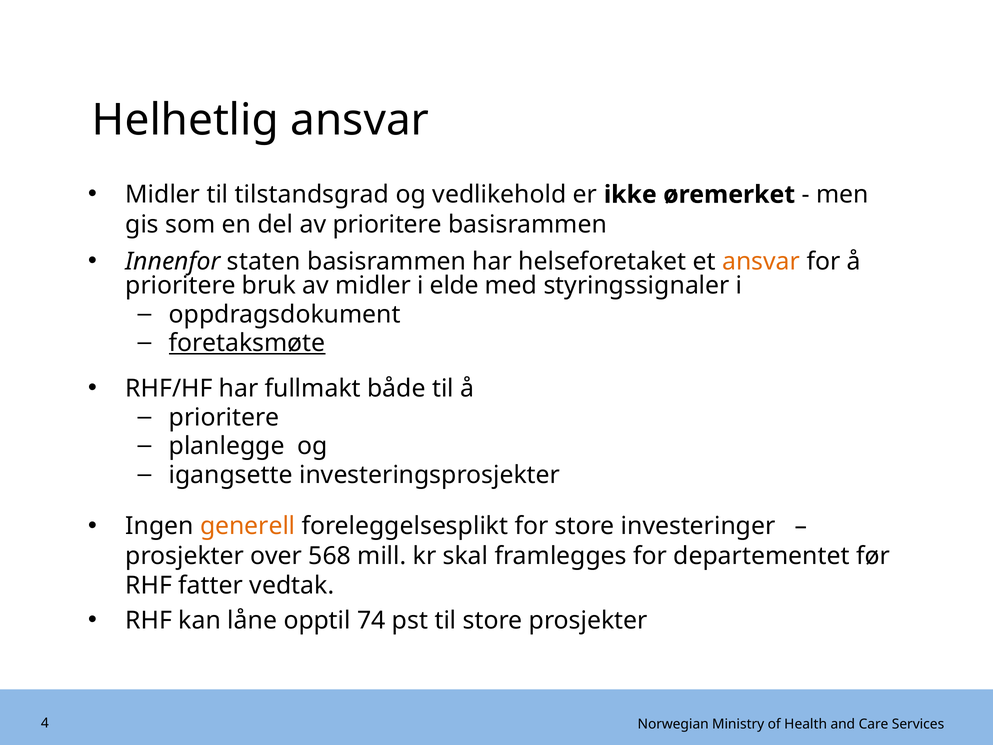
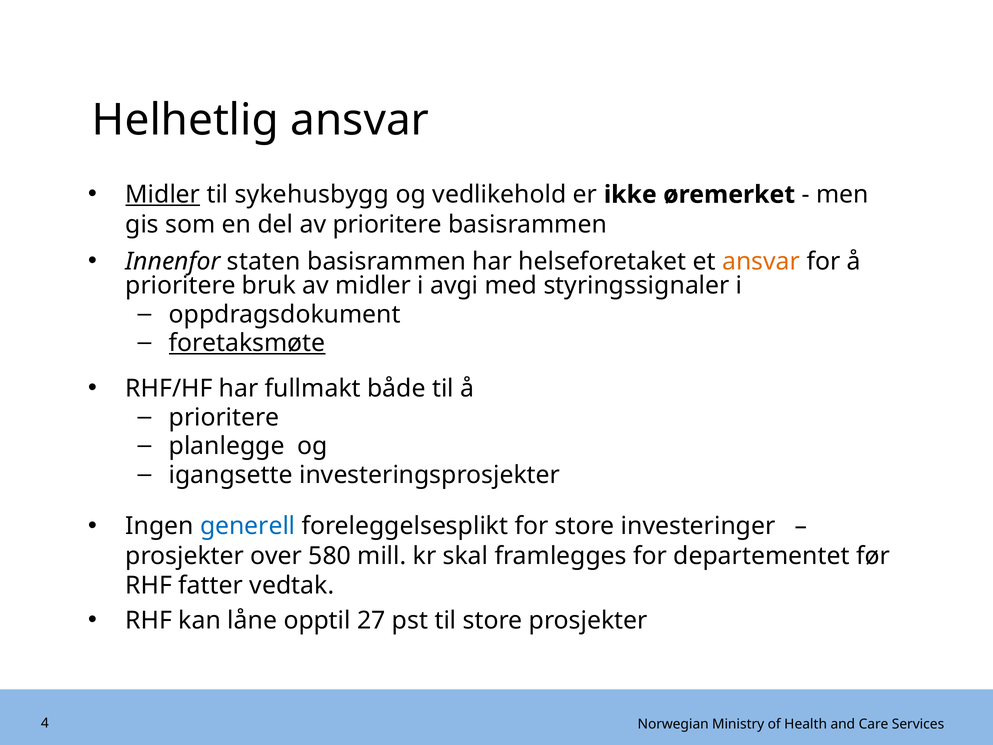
Midler underline: none -> present (163, 195)
tilstandsgrad: tilstandsgrad -> sykehusbygg (312, 195)
elde: elde -> avgi (454, 285)
generell colour: orange -> blue (248, 526)
568: 568 -> 580 (330, 556)
74: 74 -> 27 (371, 620)
